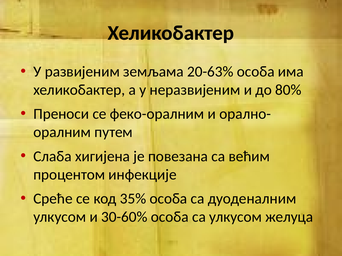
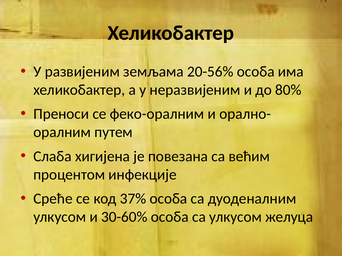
20-63%: 20-63% -> 20-56% (210, 72)
35%: 35% -> 37% (133, 199)
